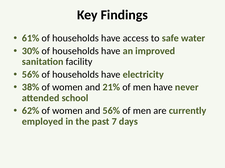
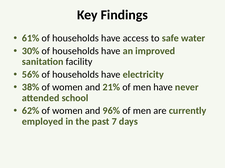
and 56%: 56% -> 96% (111, 111)
